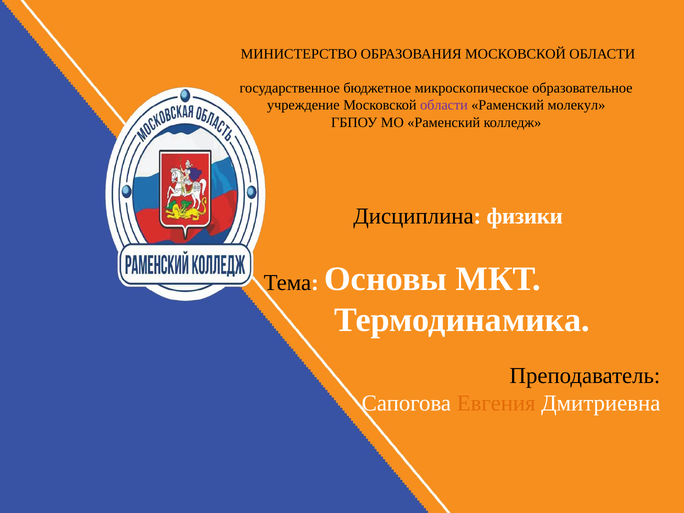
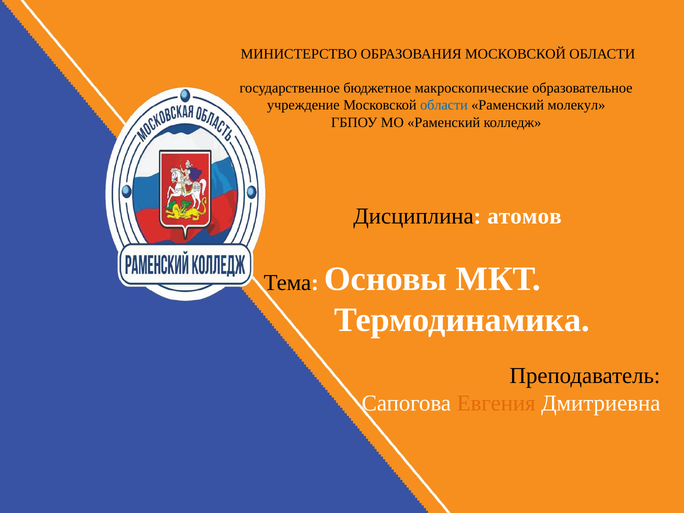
микроскопическое: микроскопическое -> макроскопические (472, 88)
области colour: purple -> blue (444, 105)
физики: физики -> атомов (524, 216)
